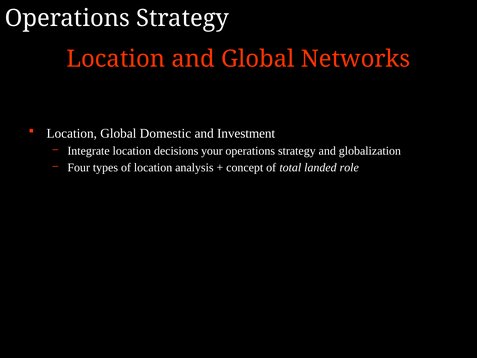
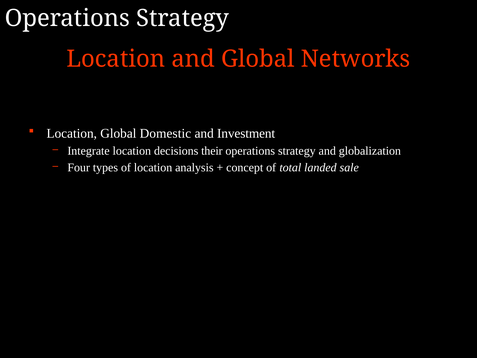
your: your -> their (212, 151)
role: role -> sale (349, 167)
